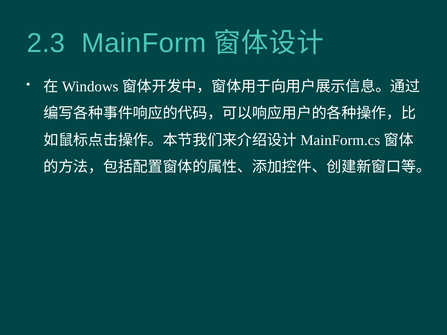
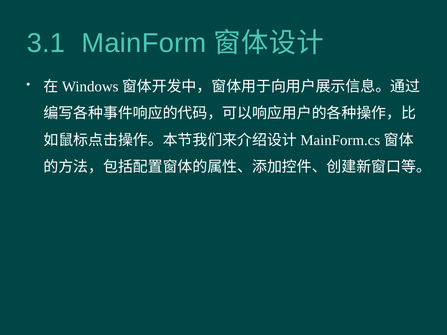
2.3: 2.3 -> 3.1 (46, 43)
